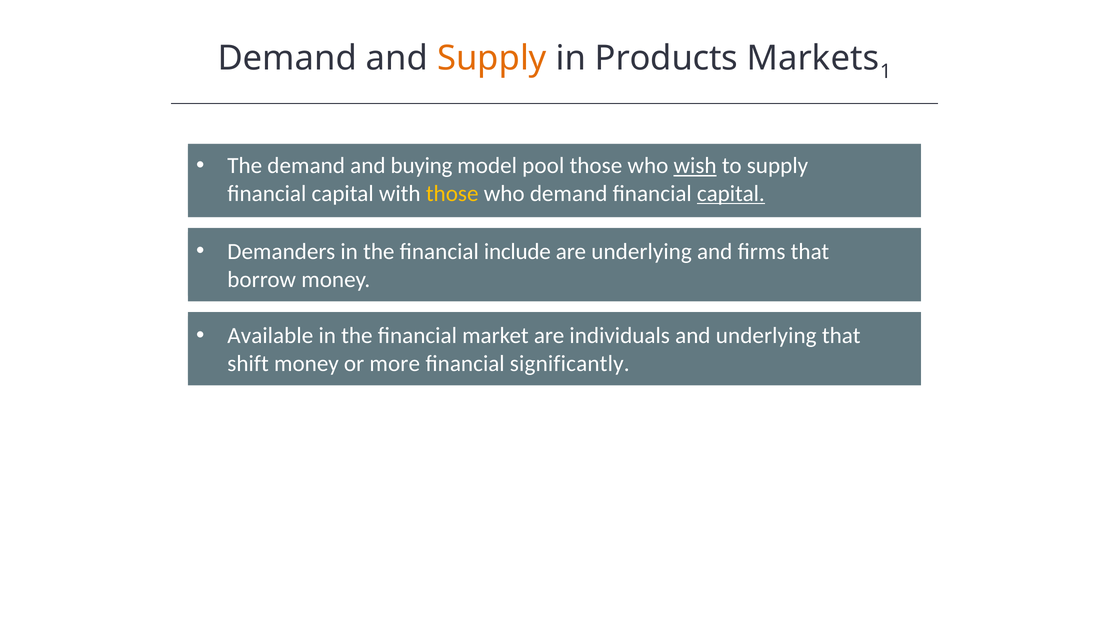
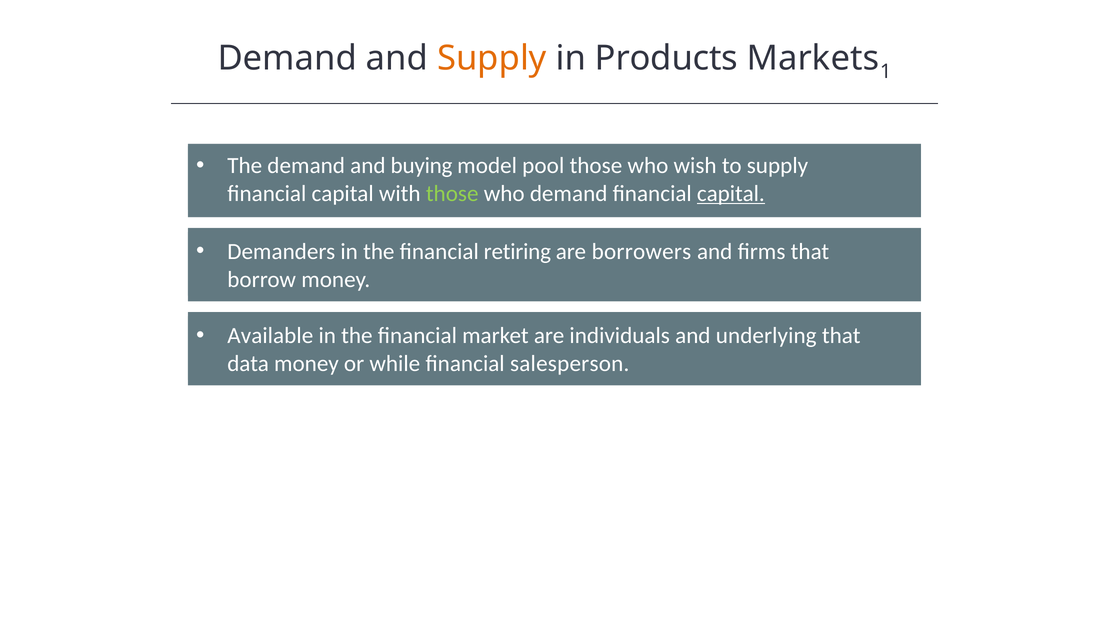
wish underline: present -> none (695, 166)
those colour: yellow -> light green (452, 193)
include: include -> retiring (517, 252)
are underlying: underlying -> borrowers (641, 252)
shift: shift -> data (248, 363)
more: more -> while (395, 363)
significantly: significantly -> salesperson (570, 363)
